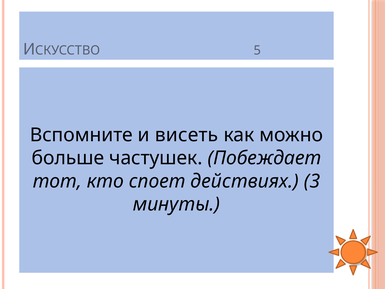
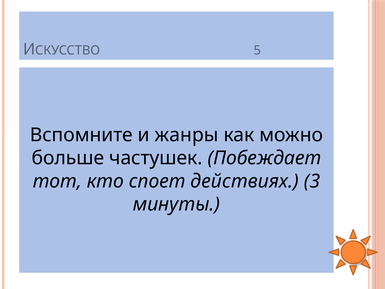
висеть: висеть -> жанры (187, 135)
